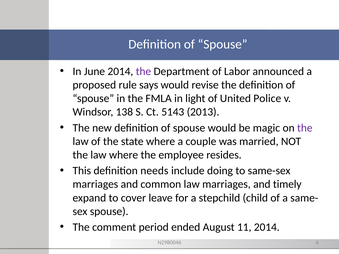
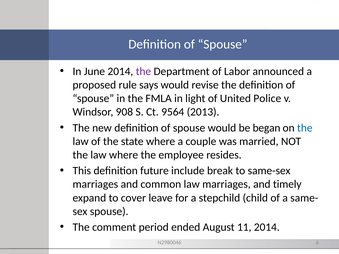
138: 138 -> 908 (124, 112)
5143: 5143 -> 9564 (173, 112)
magic: magic -> began (267, 128)
the colour: purple -> blue (305, 128)
needs: needs -> future (154, 171)
doing: doing -> break (220, 171)
